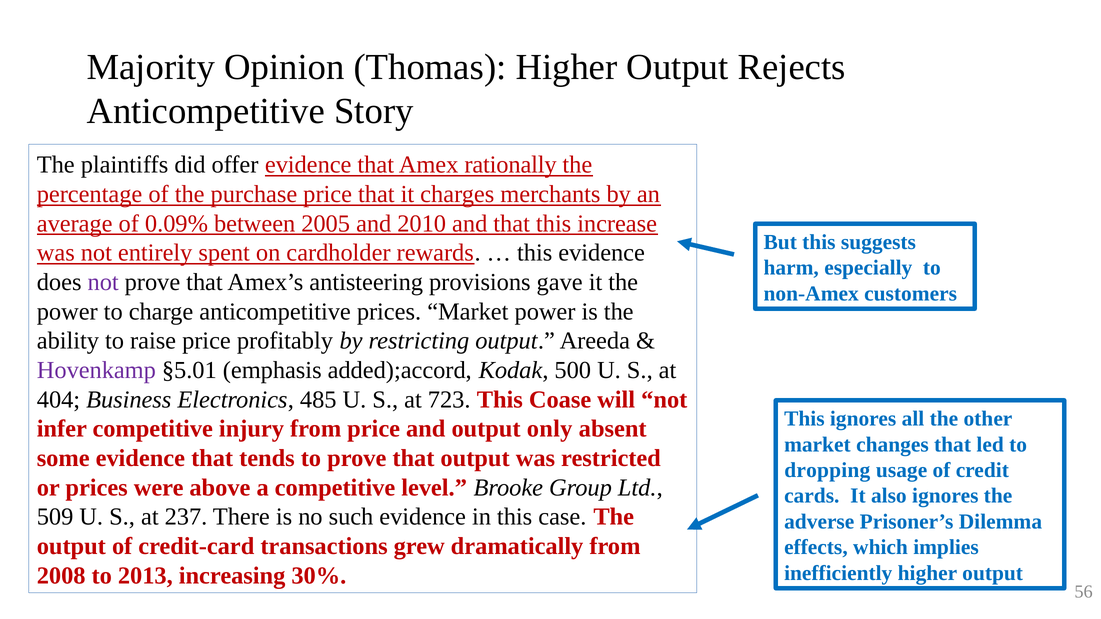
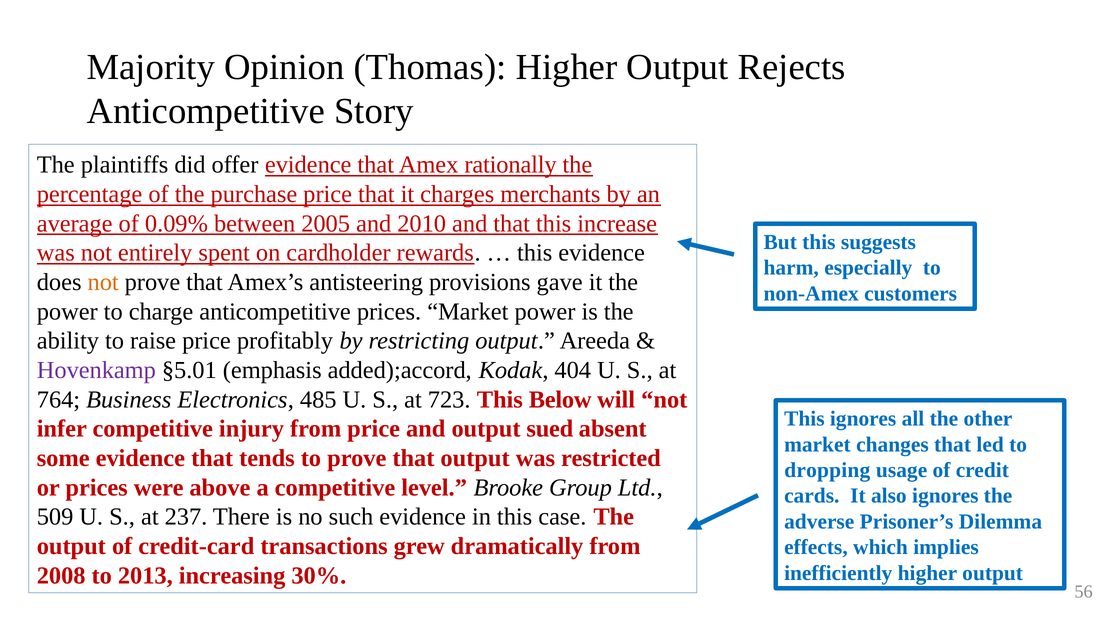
not colour: purple -> orange (103, 282)
500: 500 -> 404 (573, 370)
404: 404 -> 764 (58, 400)
Coase: Coase -> Below (560, 400)
only: only -> sued (550, 429)
